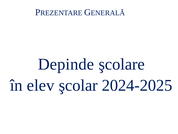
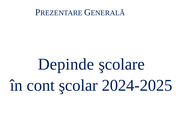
elev: elev -> cont (41, 85)
